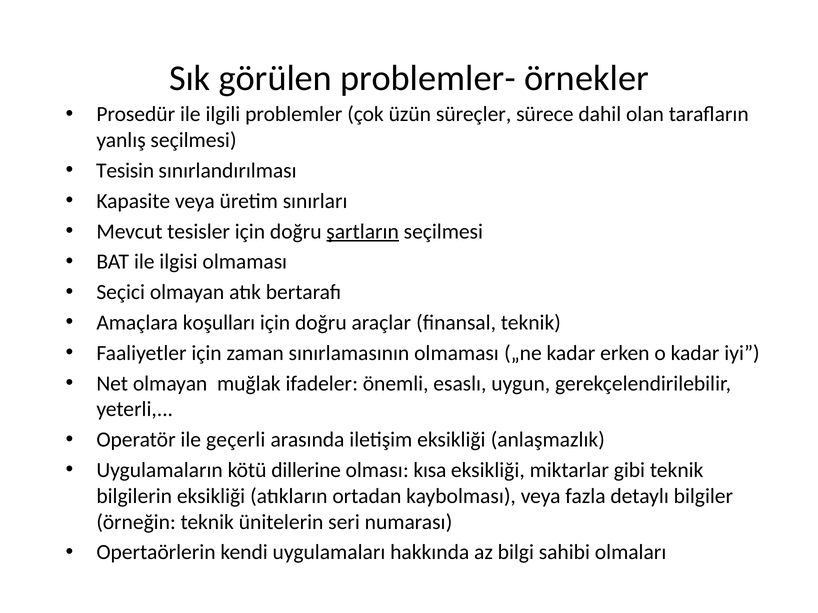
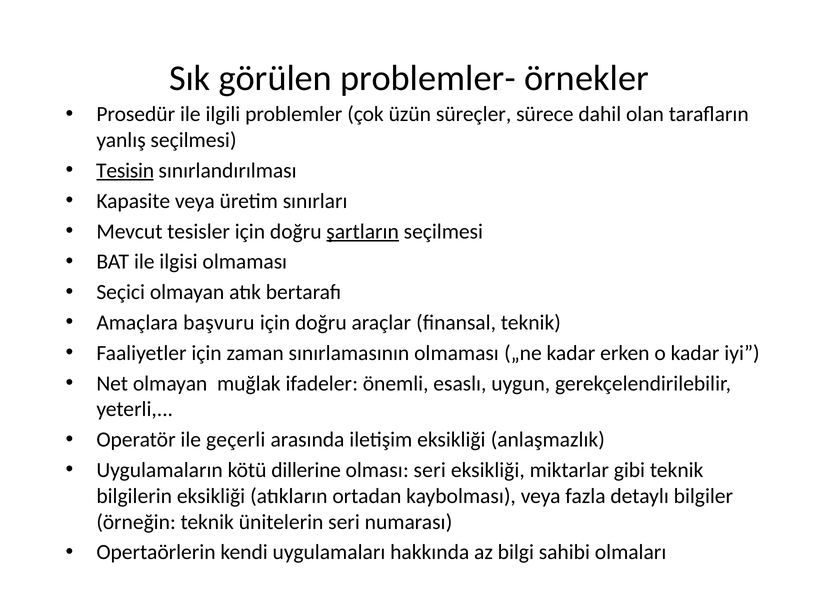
Tesisin underline: none -> present (125, 171)
koşulları: koşulları -> başvuru (219, 323)
olması kısa: kısa -> seri (430, 471)
